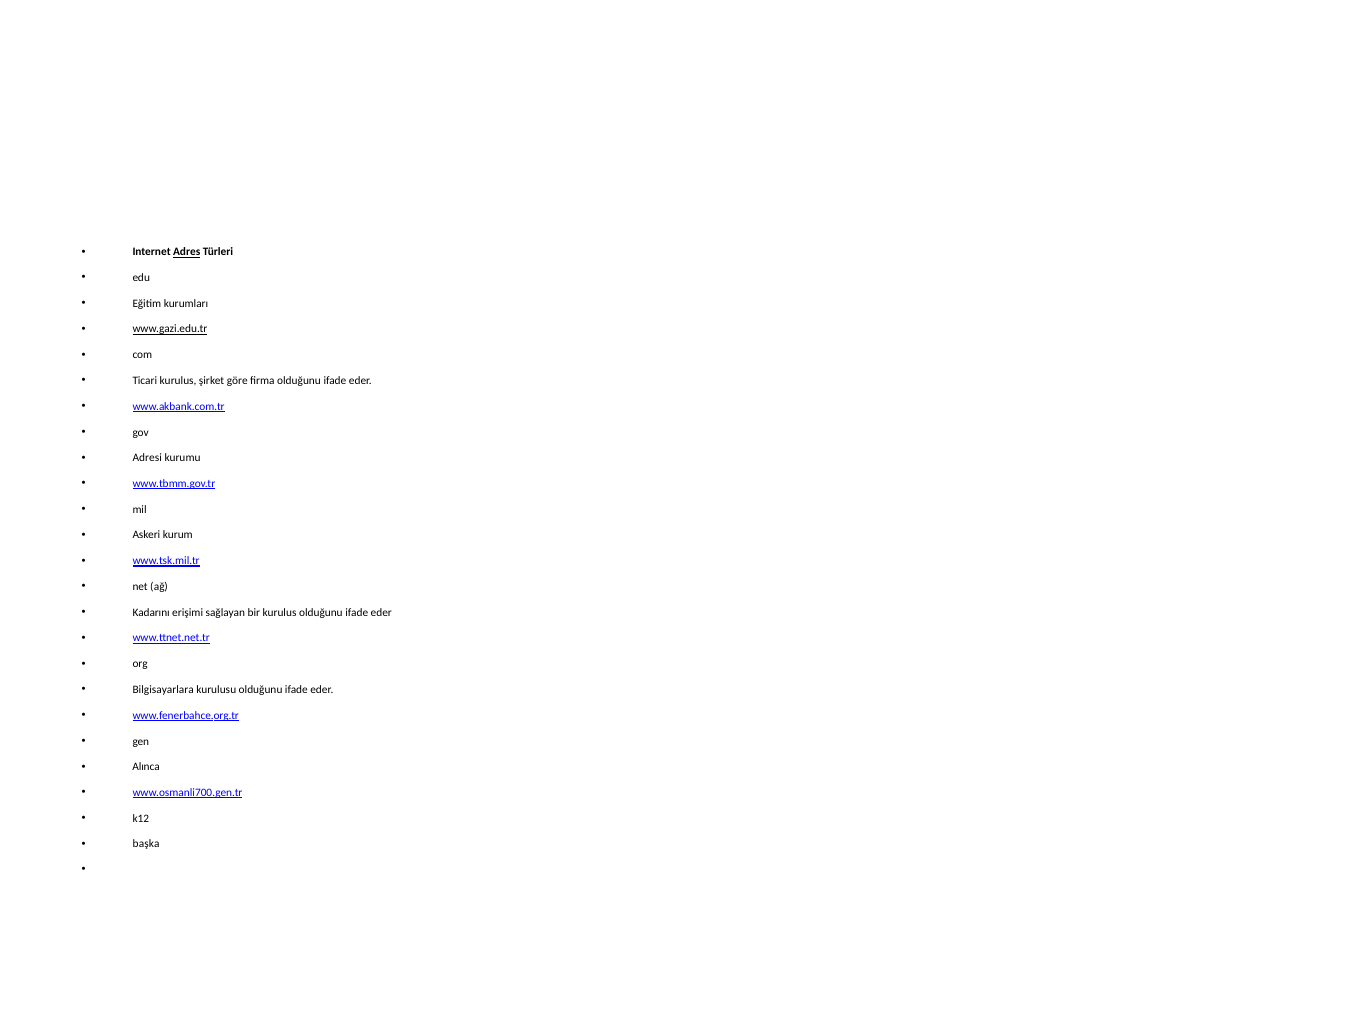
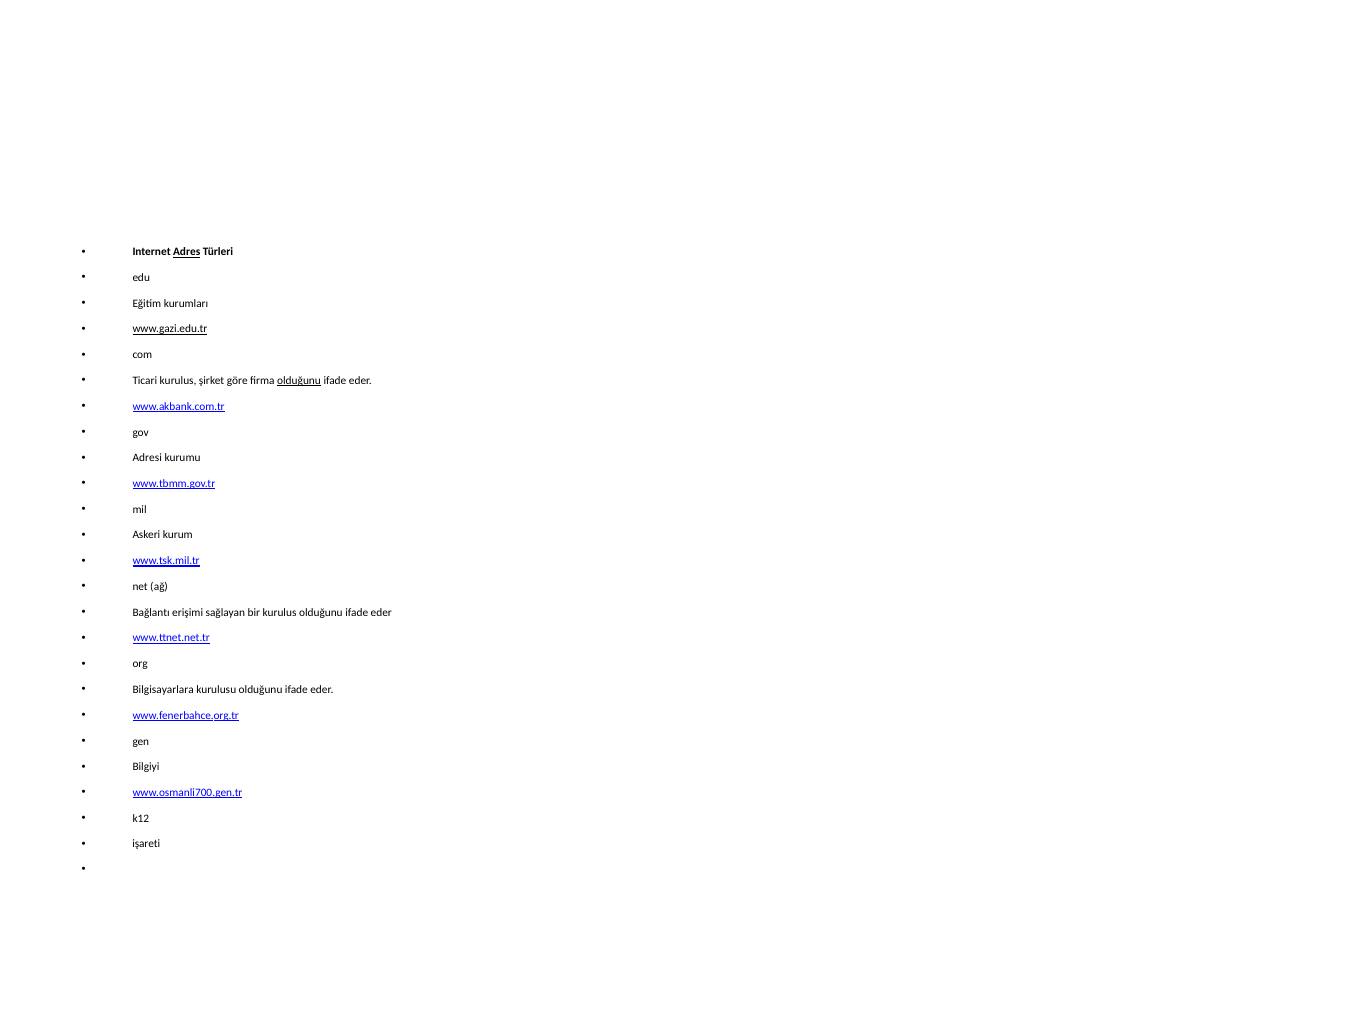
olduğunu underline: none -> present (299, 381)
Kadarını: Kadarını -> Bağlantı (151, 613)
Alınca: Alınca -> Bilgiyi (146, 767)
başka: başka -> işareti (146, 844)
